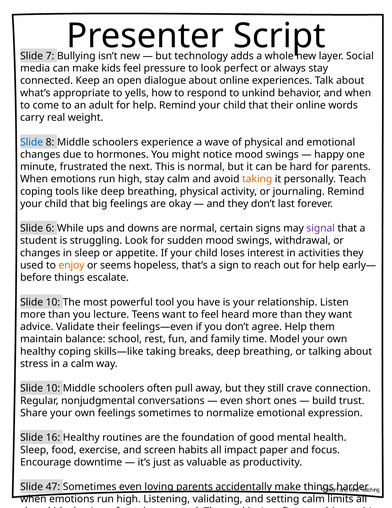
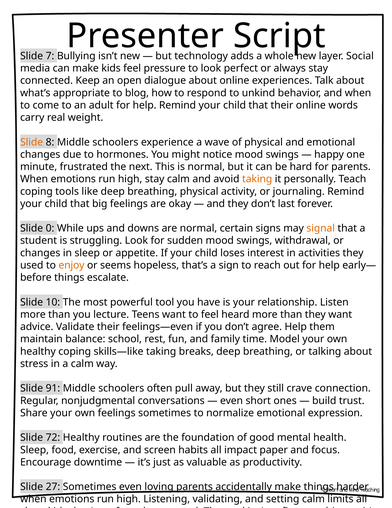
yells: yells -> blog (137, 93)
Slide colour: blue -> orange (32, 142)
6: 6 -> 0 (50, 228)
signal colour: purple -> orange (321, 228)
10: 10 -> 91 (53, 388)
16: 16 -> 72 (53, 437)
47: 47 -> 27 (53, 486)
